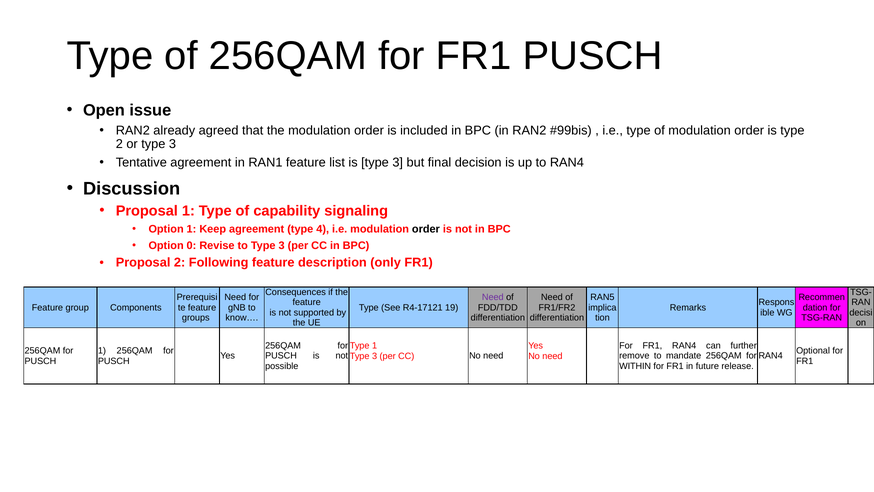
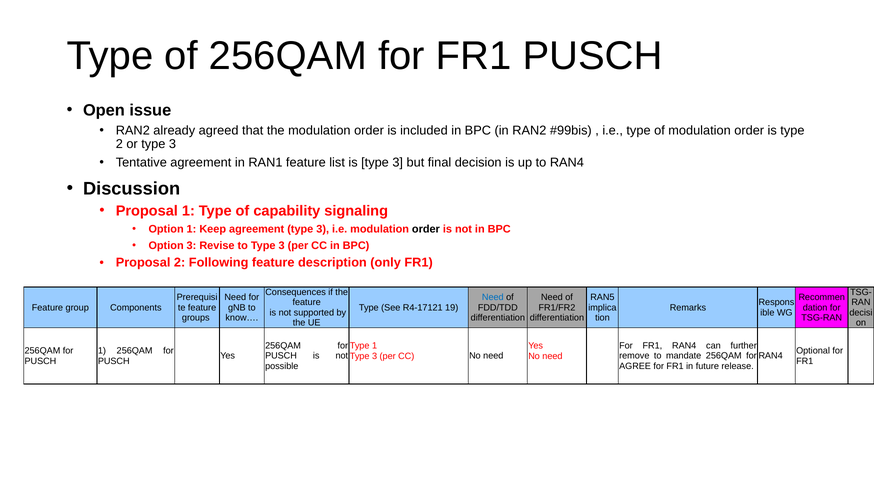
agreement type 4: 4 -> 3 (323, 229)
Option 0: 0 -> 3 (191, 245)
Need colour: purple -> blue (493, 297)
WITHIN: WITHIN -> AGREE (635, 366)
